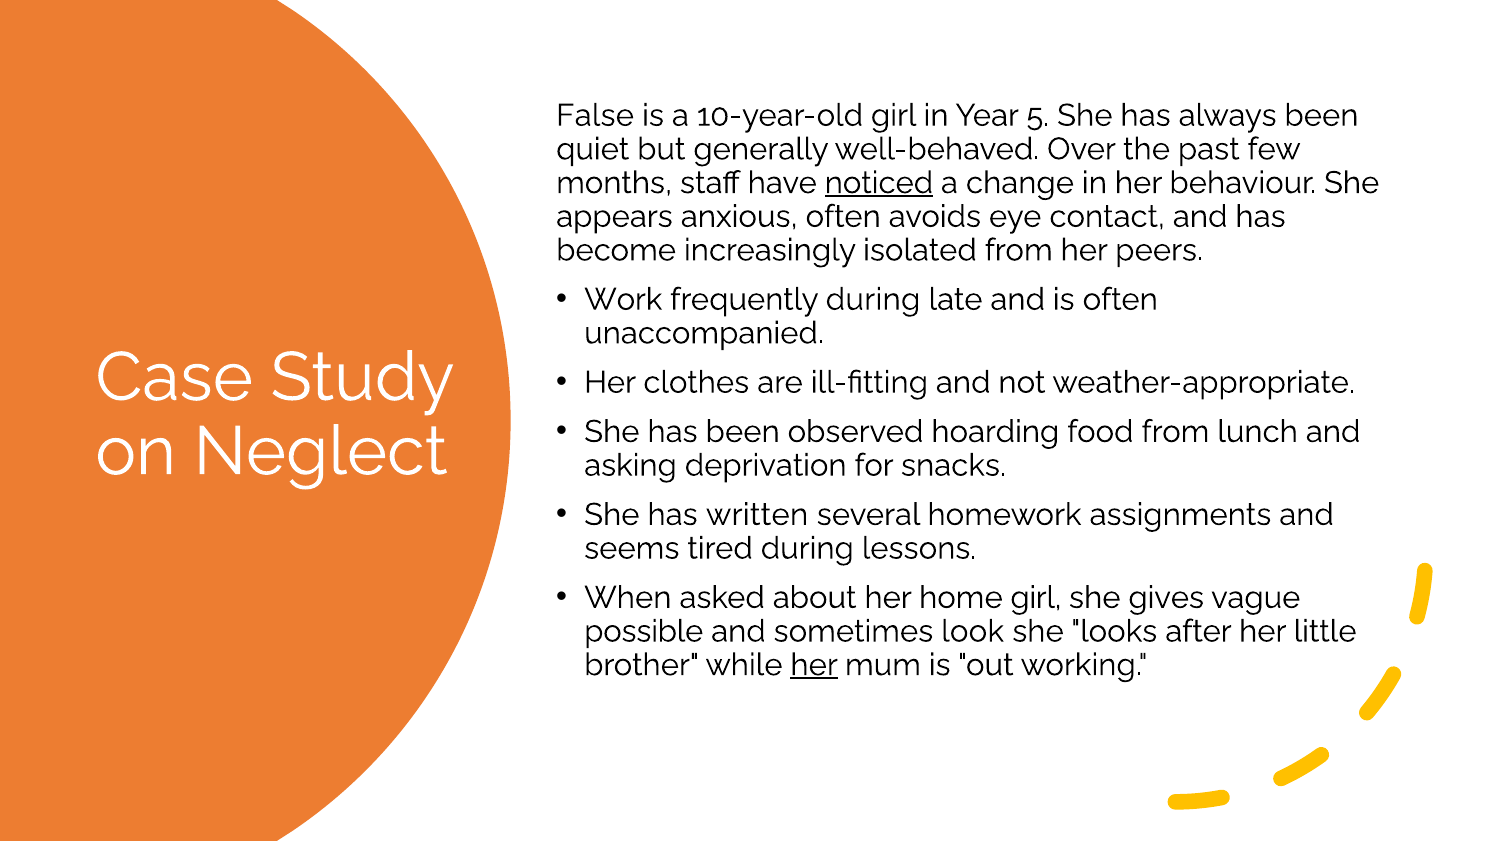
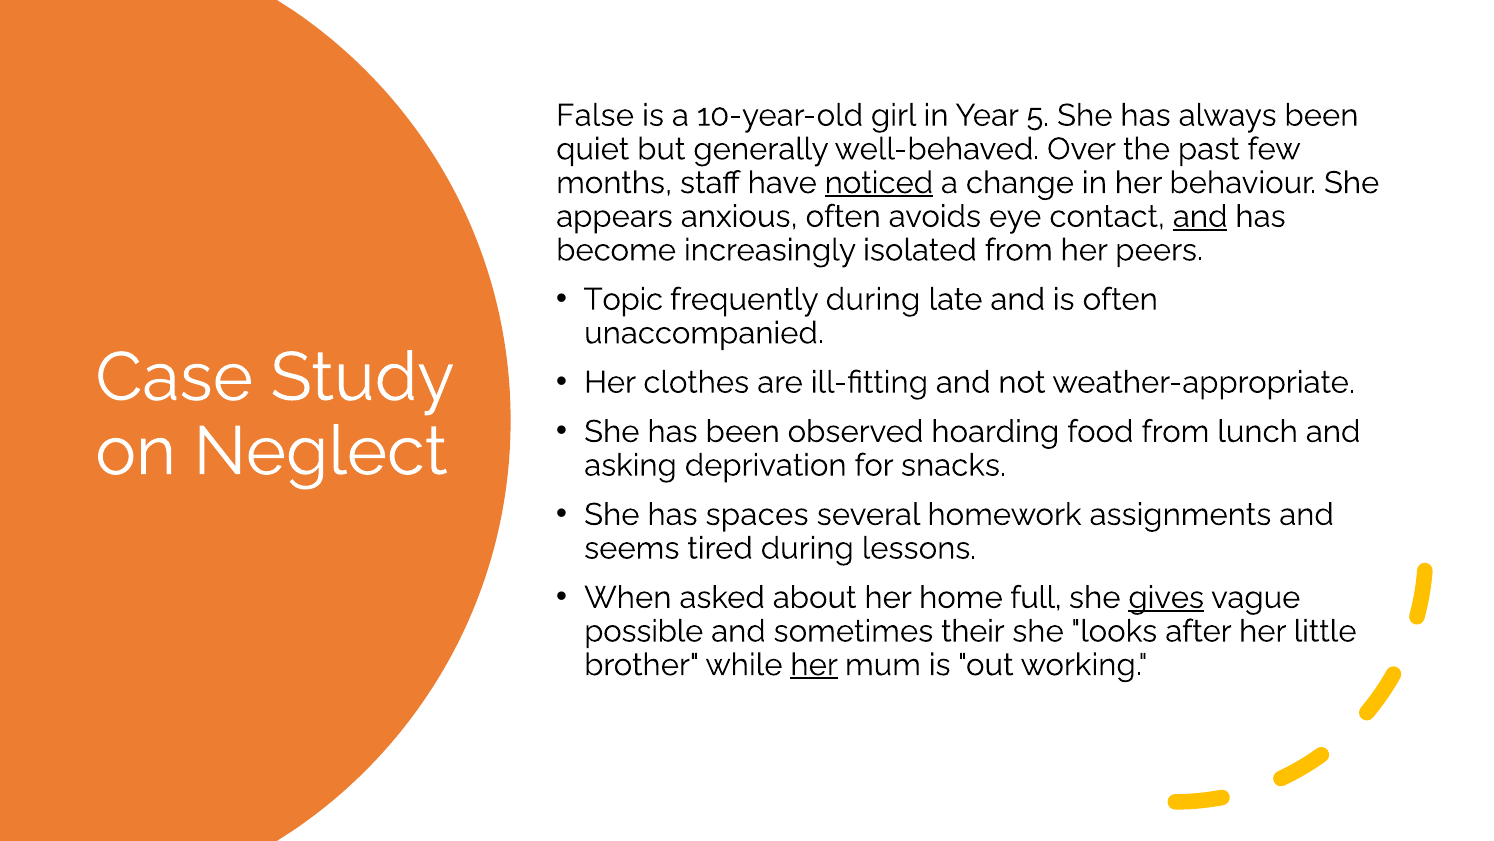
and underline: none -> present (1200, 216)
Work: Work -> Topic (623, 299)
written: written -> spaces (757, 514)
home girl: girl -> full (1036, 597)
gives underline: none -> present (1166, 597)
look: look -> their (973, 631)
